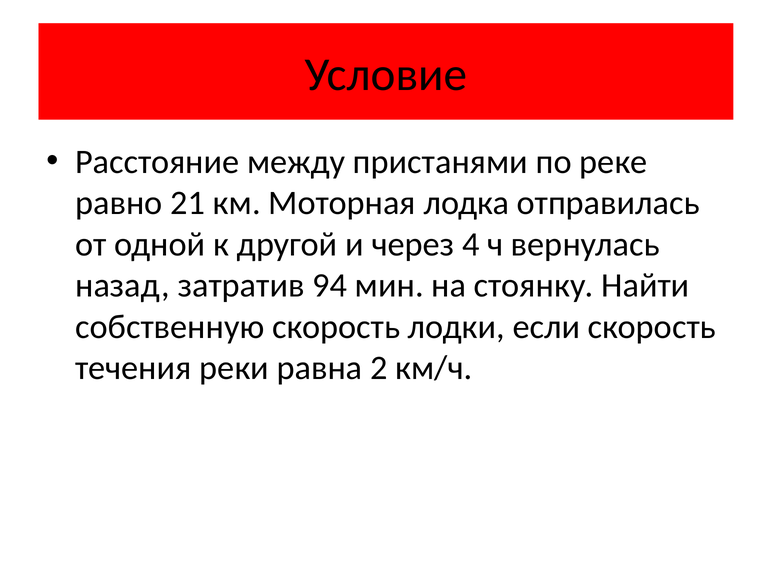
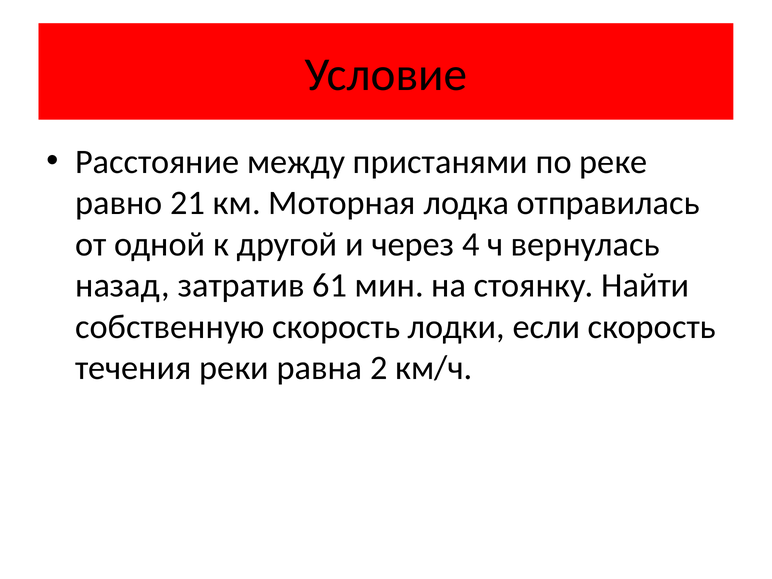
94: 94 -> 61 (330, 286)
